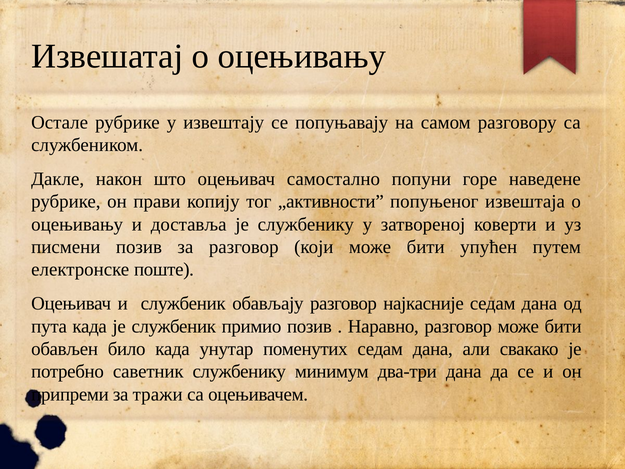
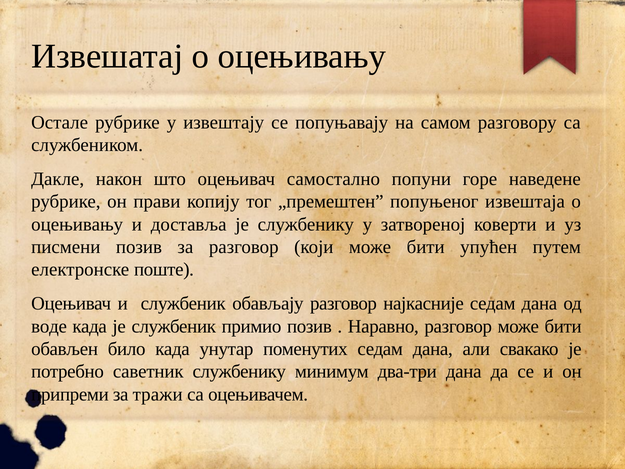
„активности: „активности -> „премештен (331, 202)
пута: пута -> воде (49, 326)
